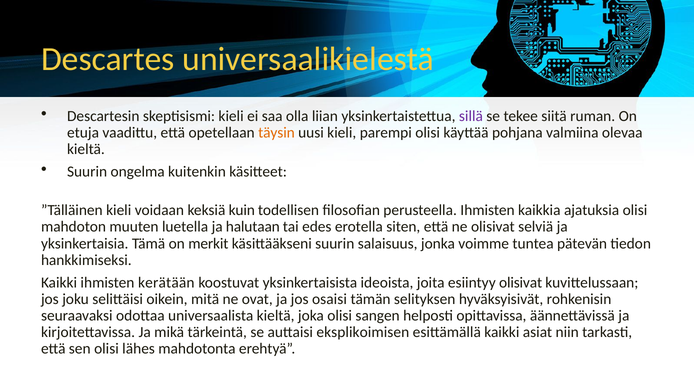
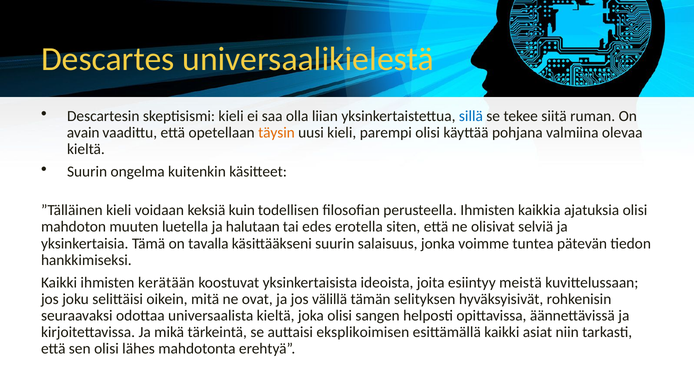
sillä colour: purple -> blue (471, 116)
etuja: etuja -> avain (83, 133)
merkit: merkit -> tavalla (208, 244)
esiintyy olisivat: olisivat -> meistä (520, 283)
osaisi: osaisi -> välillä (330, 299)
